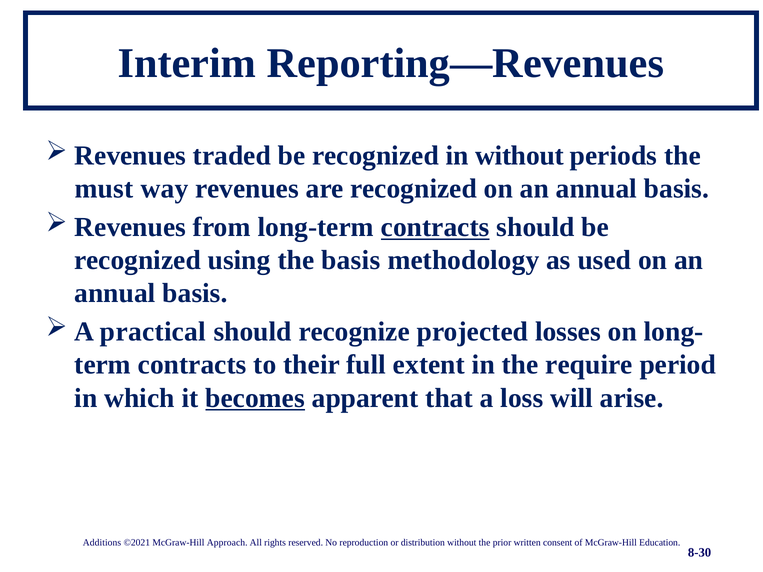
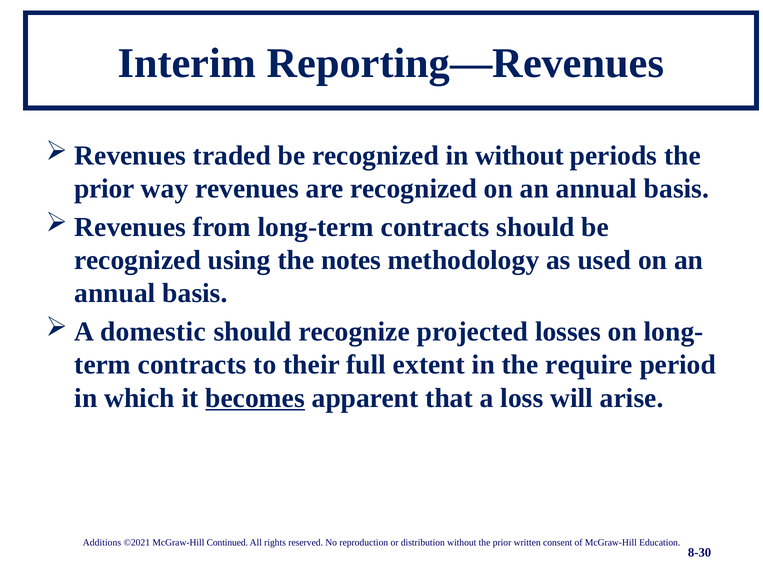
must: must -> prior (104, 189)
contracts underline: present -> none (435, 227)
the basis: basis -> notes (351, 260)
practical: practical -> domestic (153, 332)
Approach: Approach -> Continued (227, 543)
